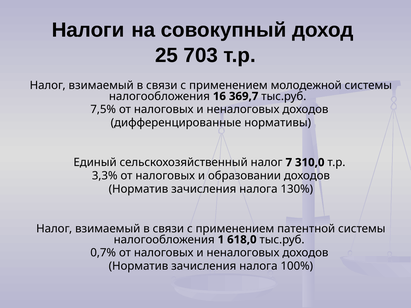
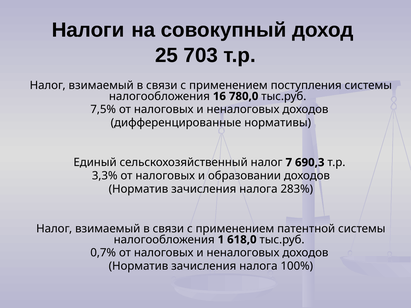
молодежной: молодежной -> поступления (306, 85)
369,7: 369,7 -> 780,0 (244, 96)
310,0: 310,0 -> 690,3 (310, 163)
130%: 130% -> 283% (297, 189)
